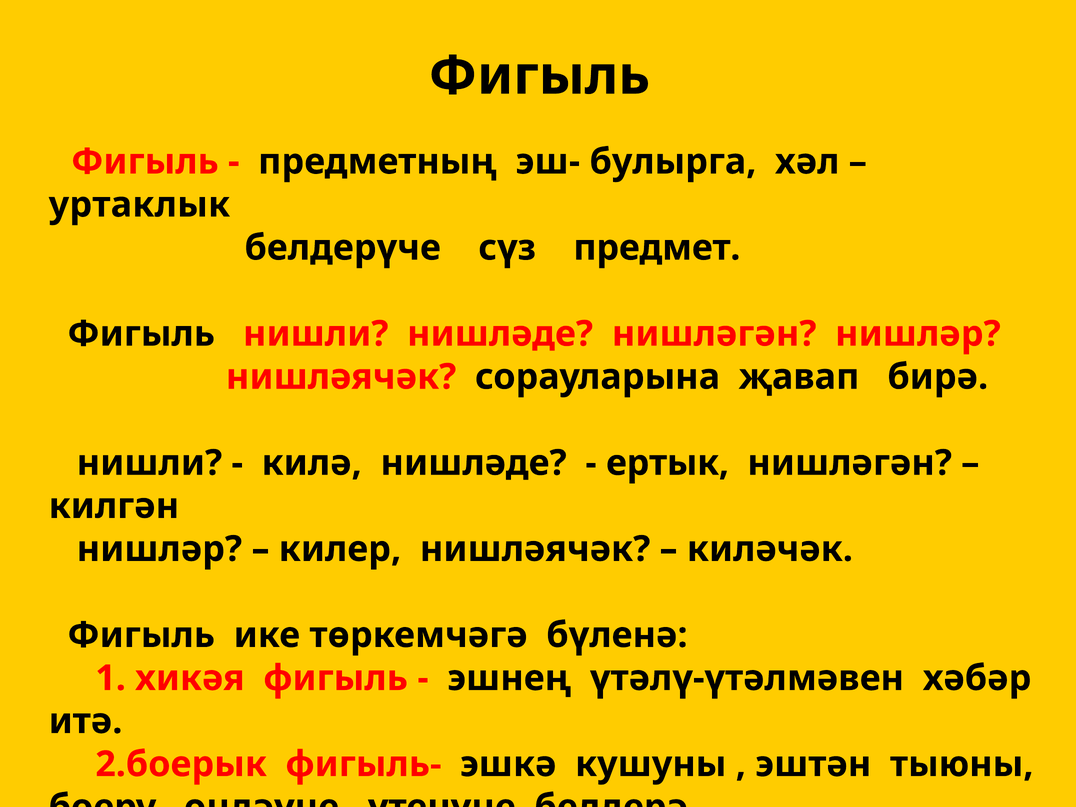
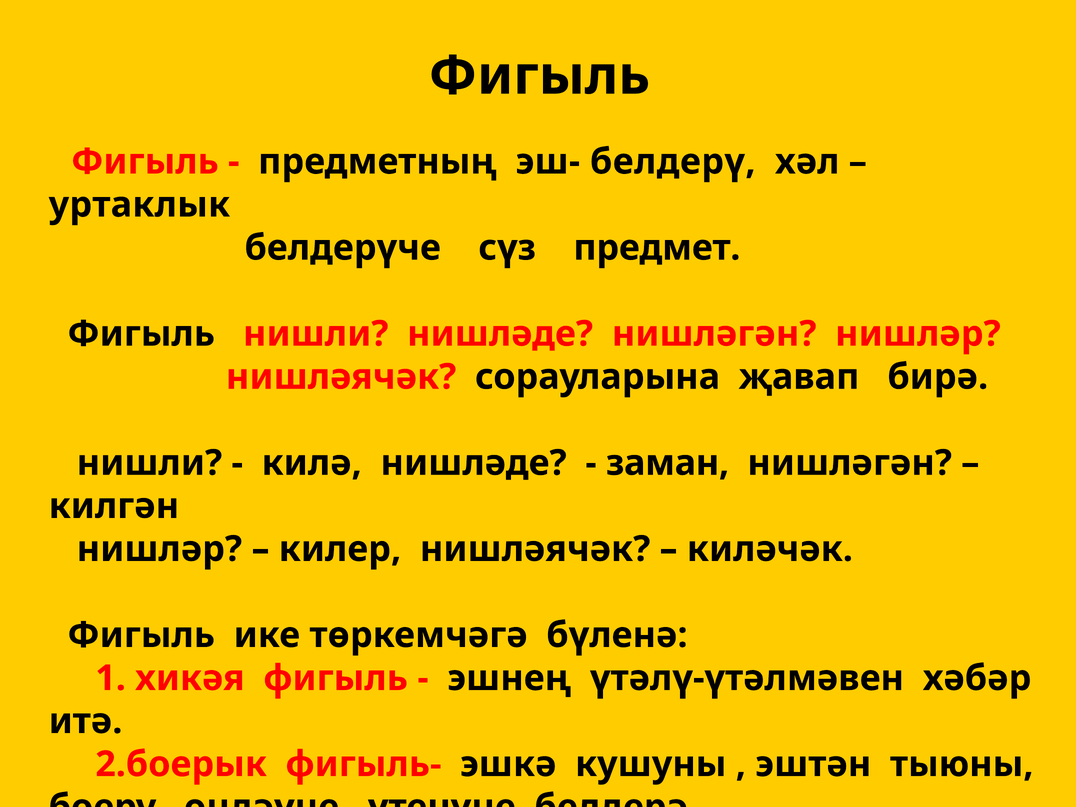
булырга: булырга -> белдерү (673, 162)
ертык: ертык -> заман (668, 463)
